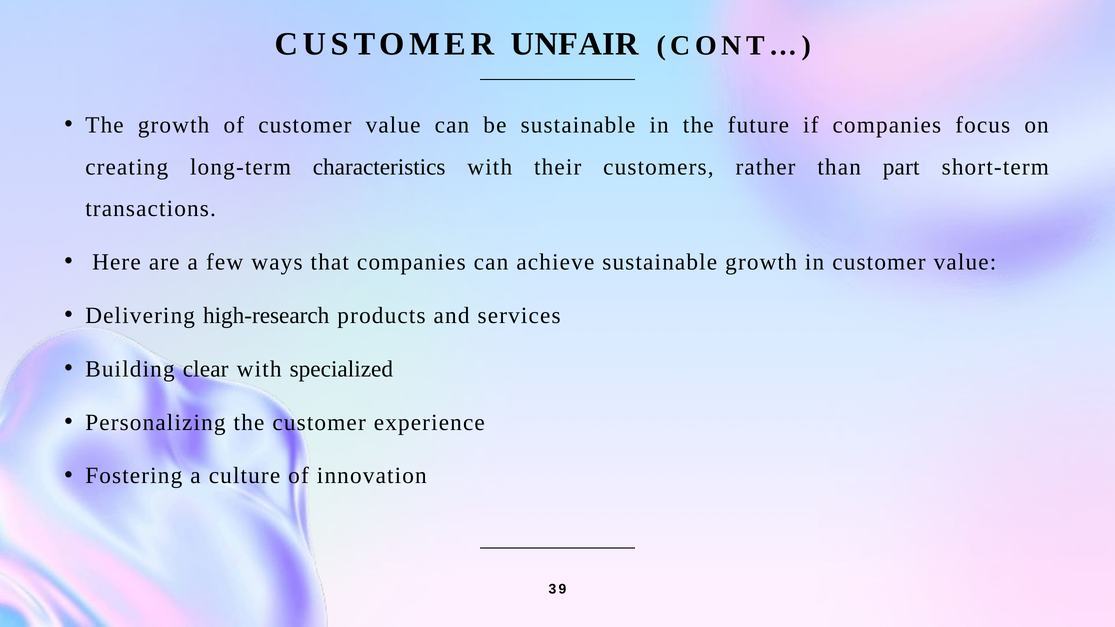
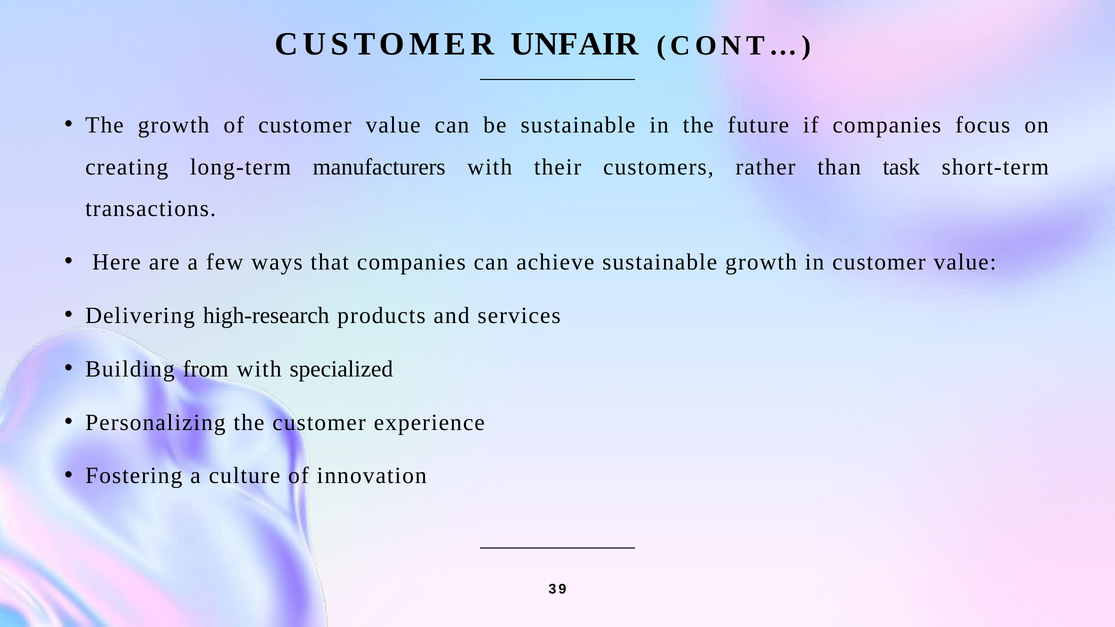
characteristics: characteristics -> manufacturers (379, 167)
part: part -> task (901, 167)
clear: clear -> from (206, 369)
